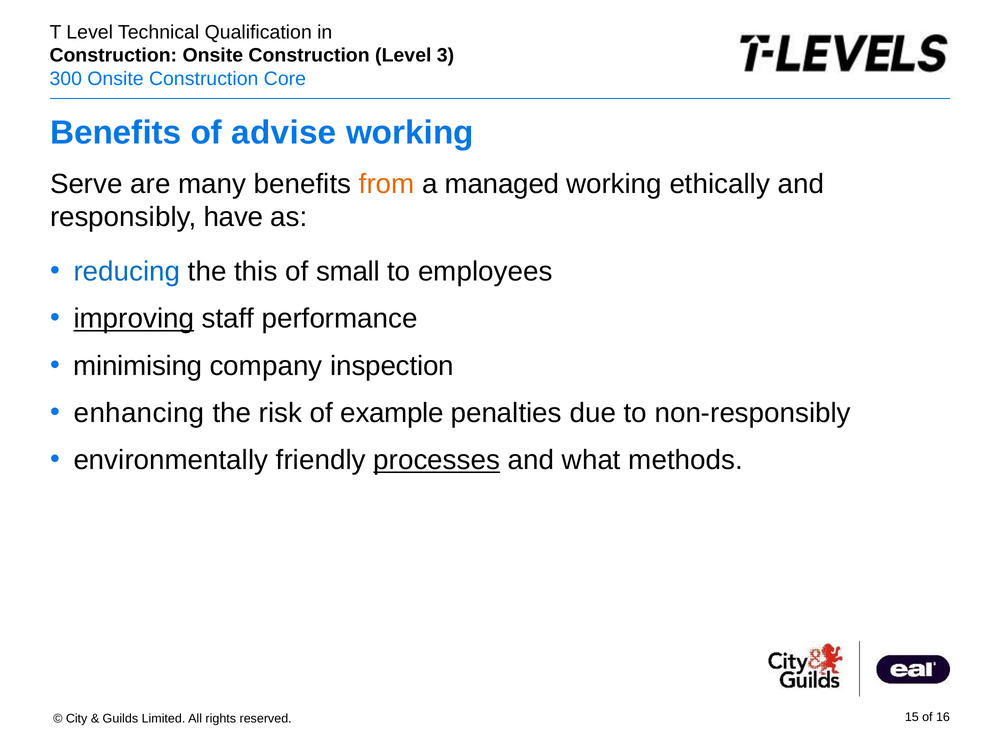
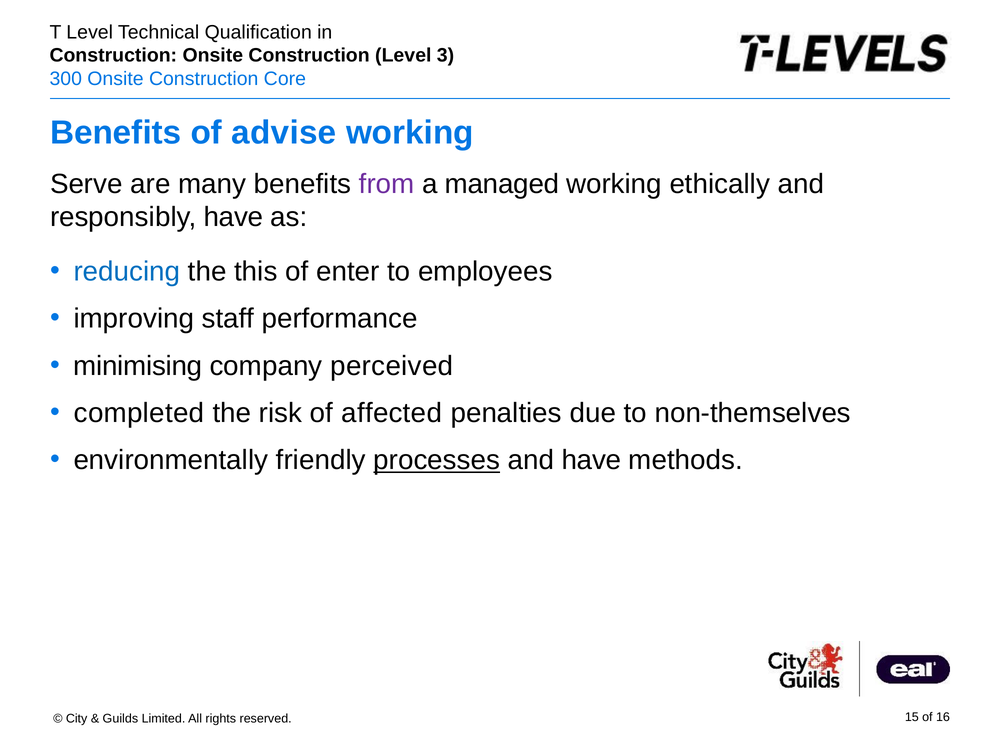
from colour: orange -> purple (387, 184)
small: small -> enter (348, 271)
improving underline: present -> none (134, 319)
inspection: inspection -> perceived (392, 366)
enhancing: enhancing -> completed (139, 413)
example: example -> affected (392, 413)
non-responsibly: non-responsibly -> non-themselves (753, 413)
and what: what -> have (591, 460)
